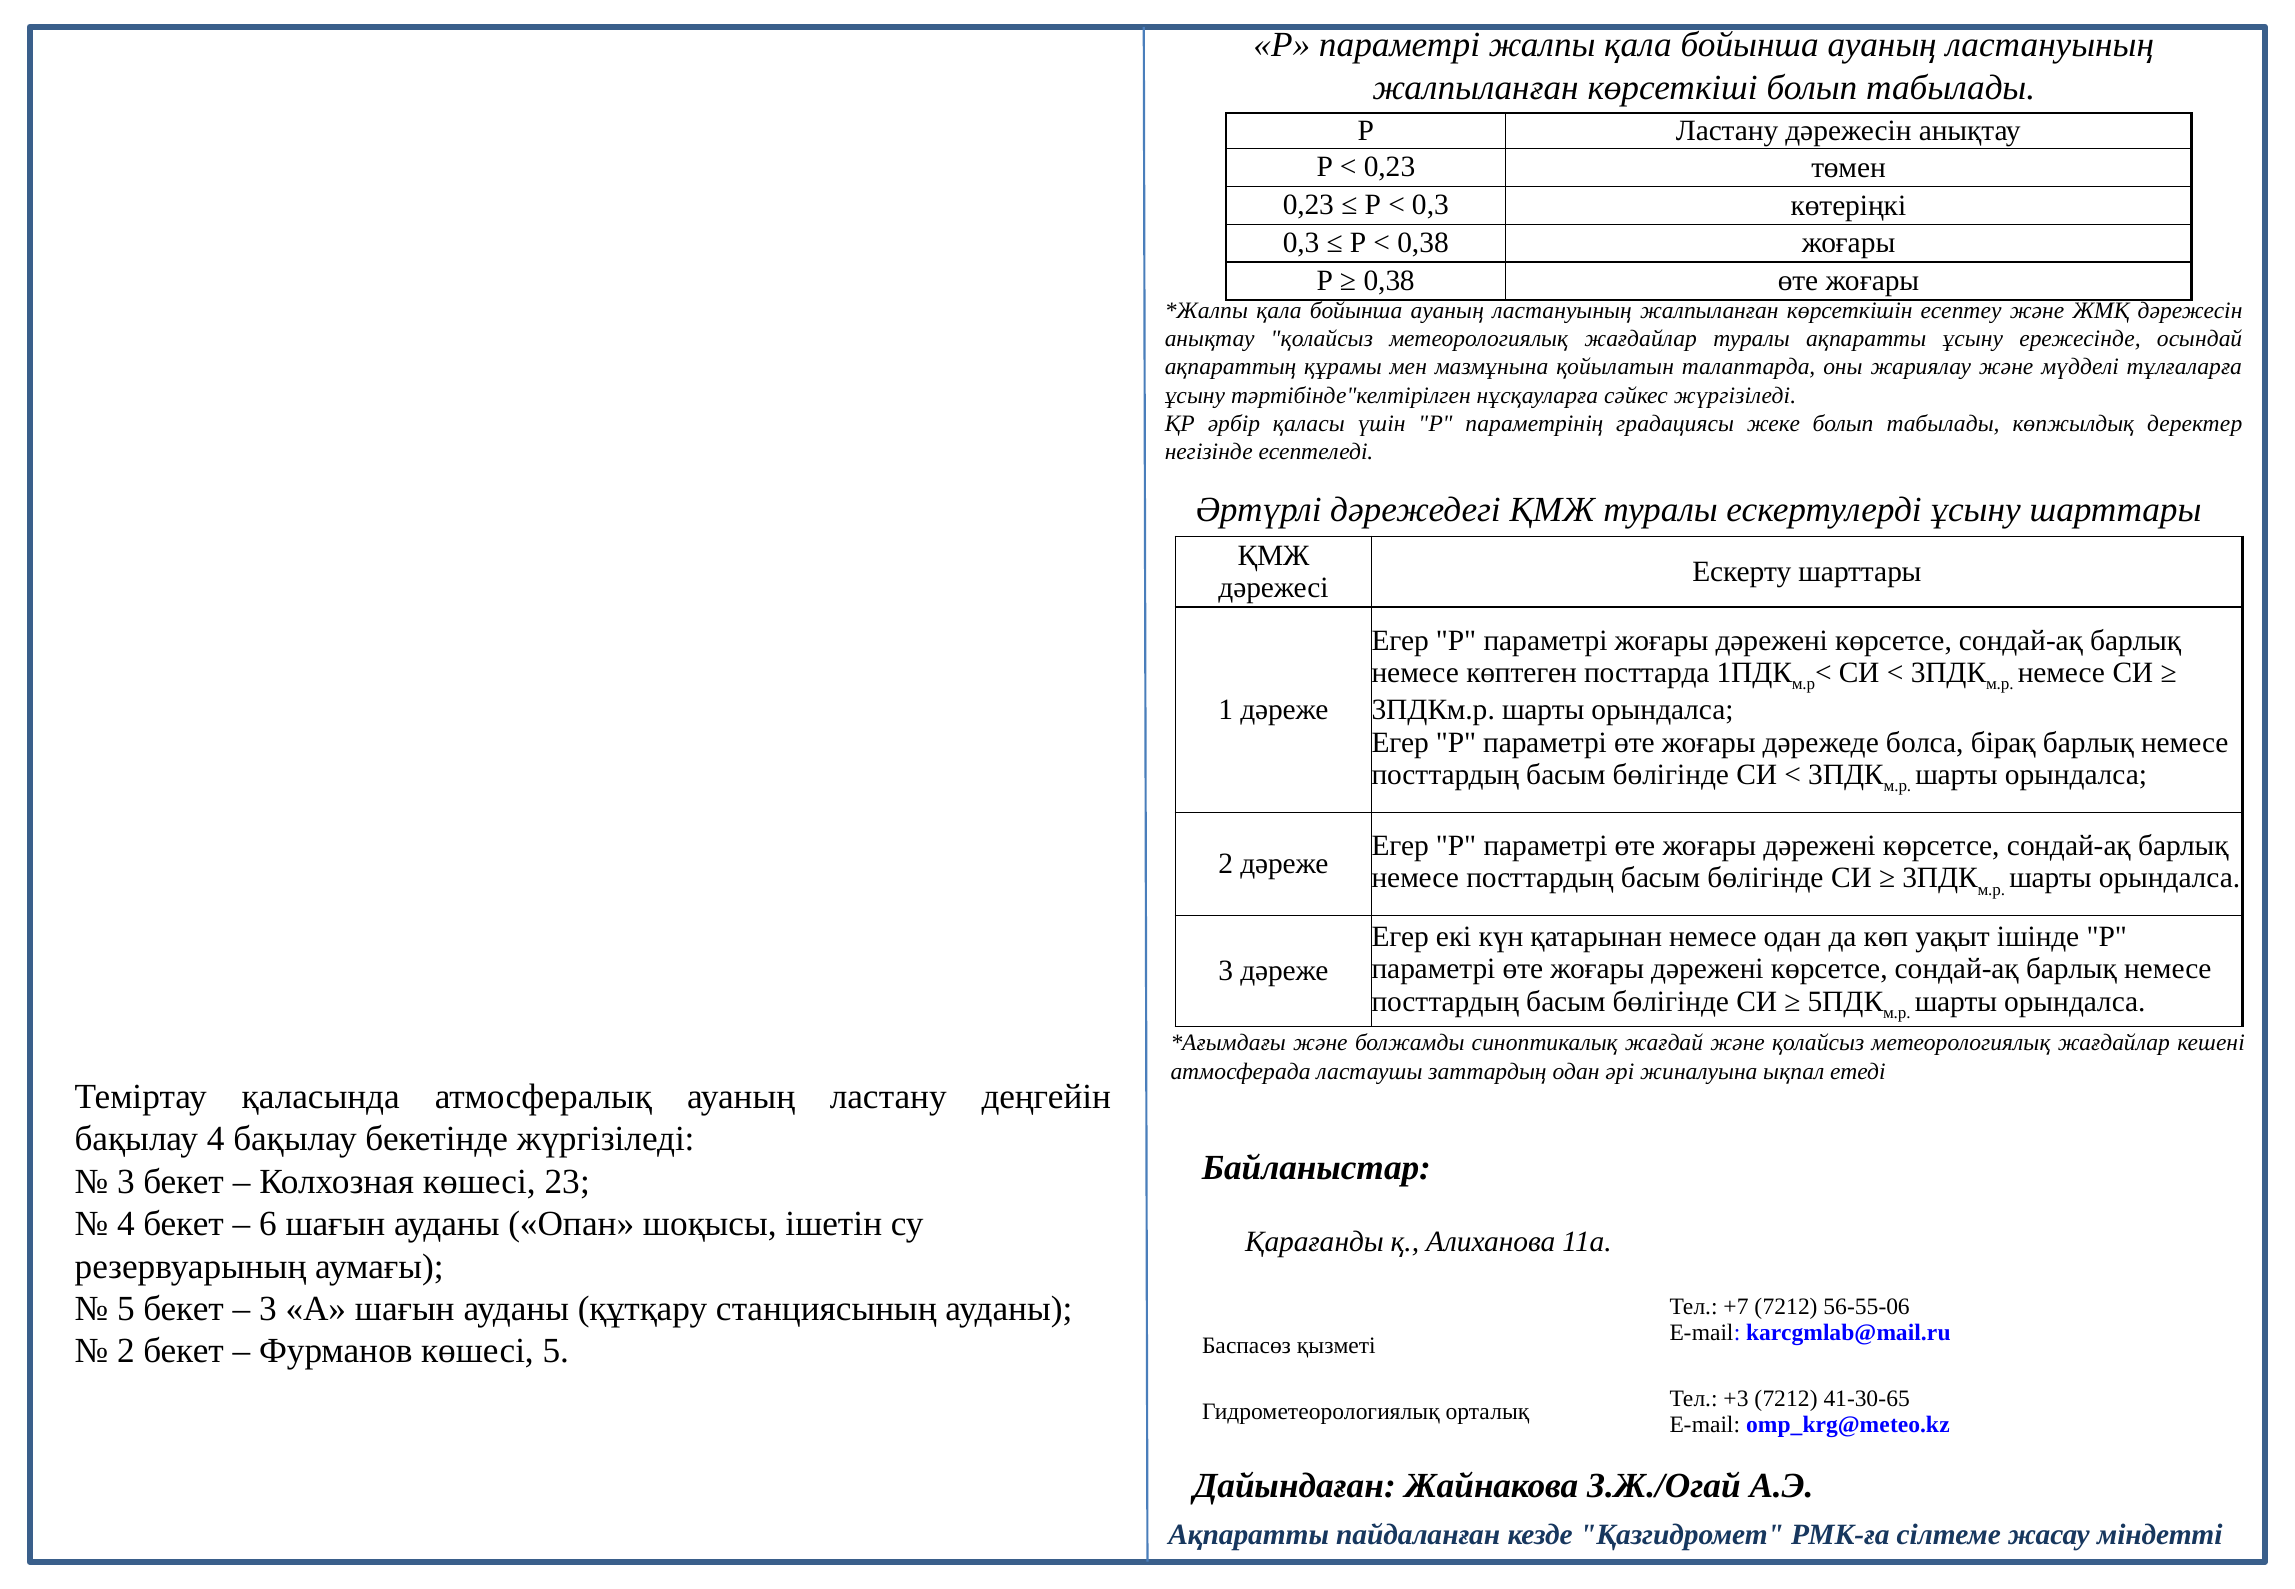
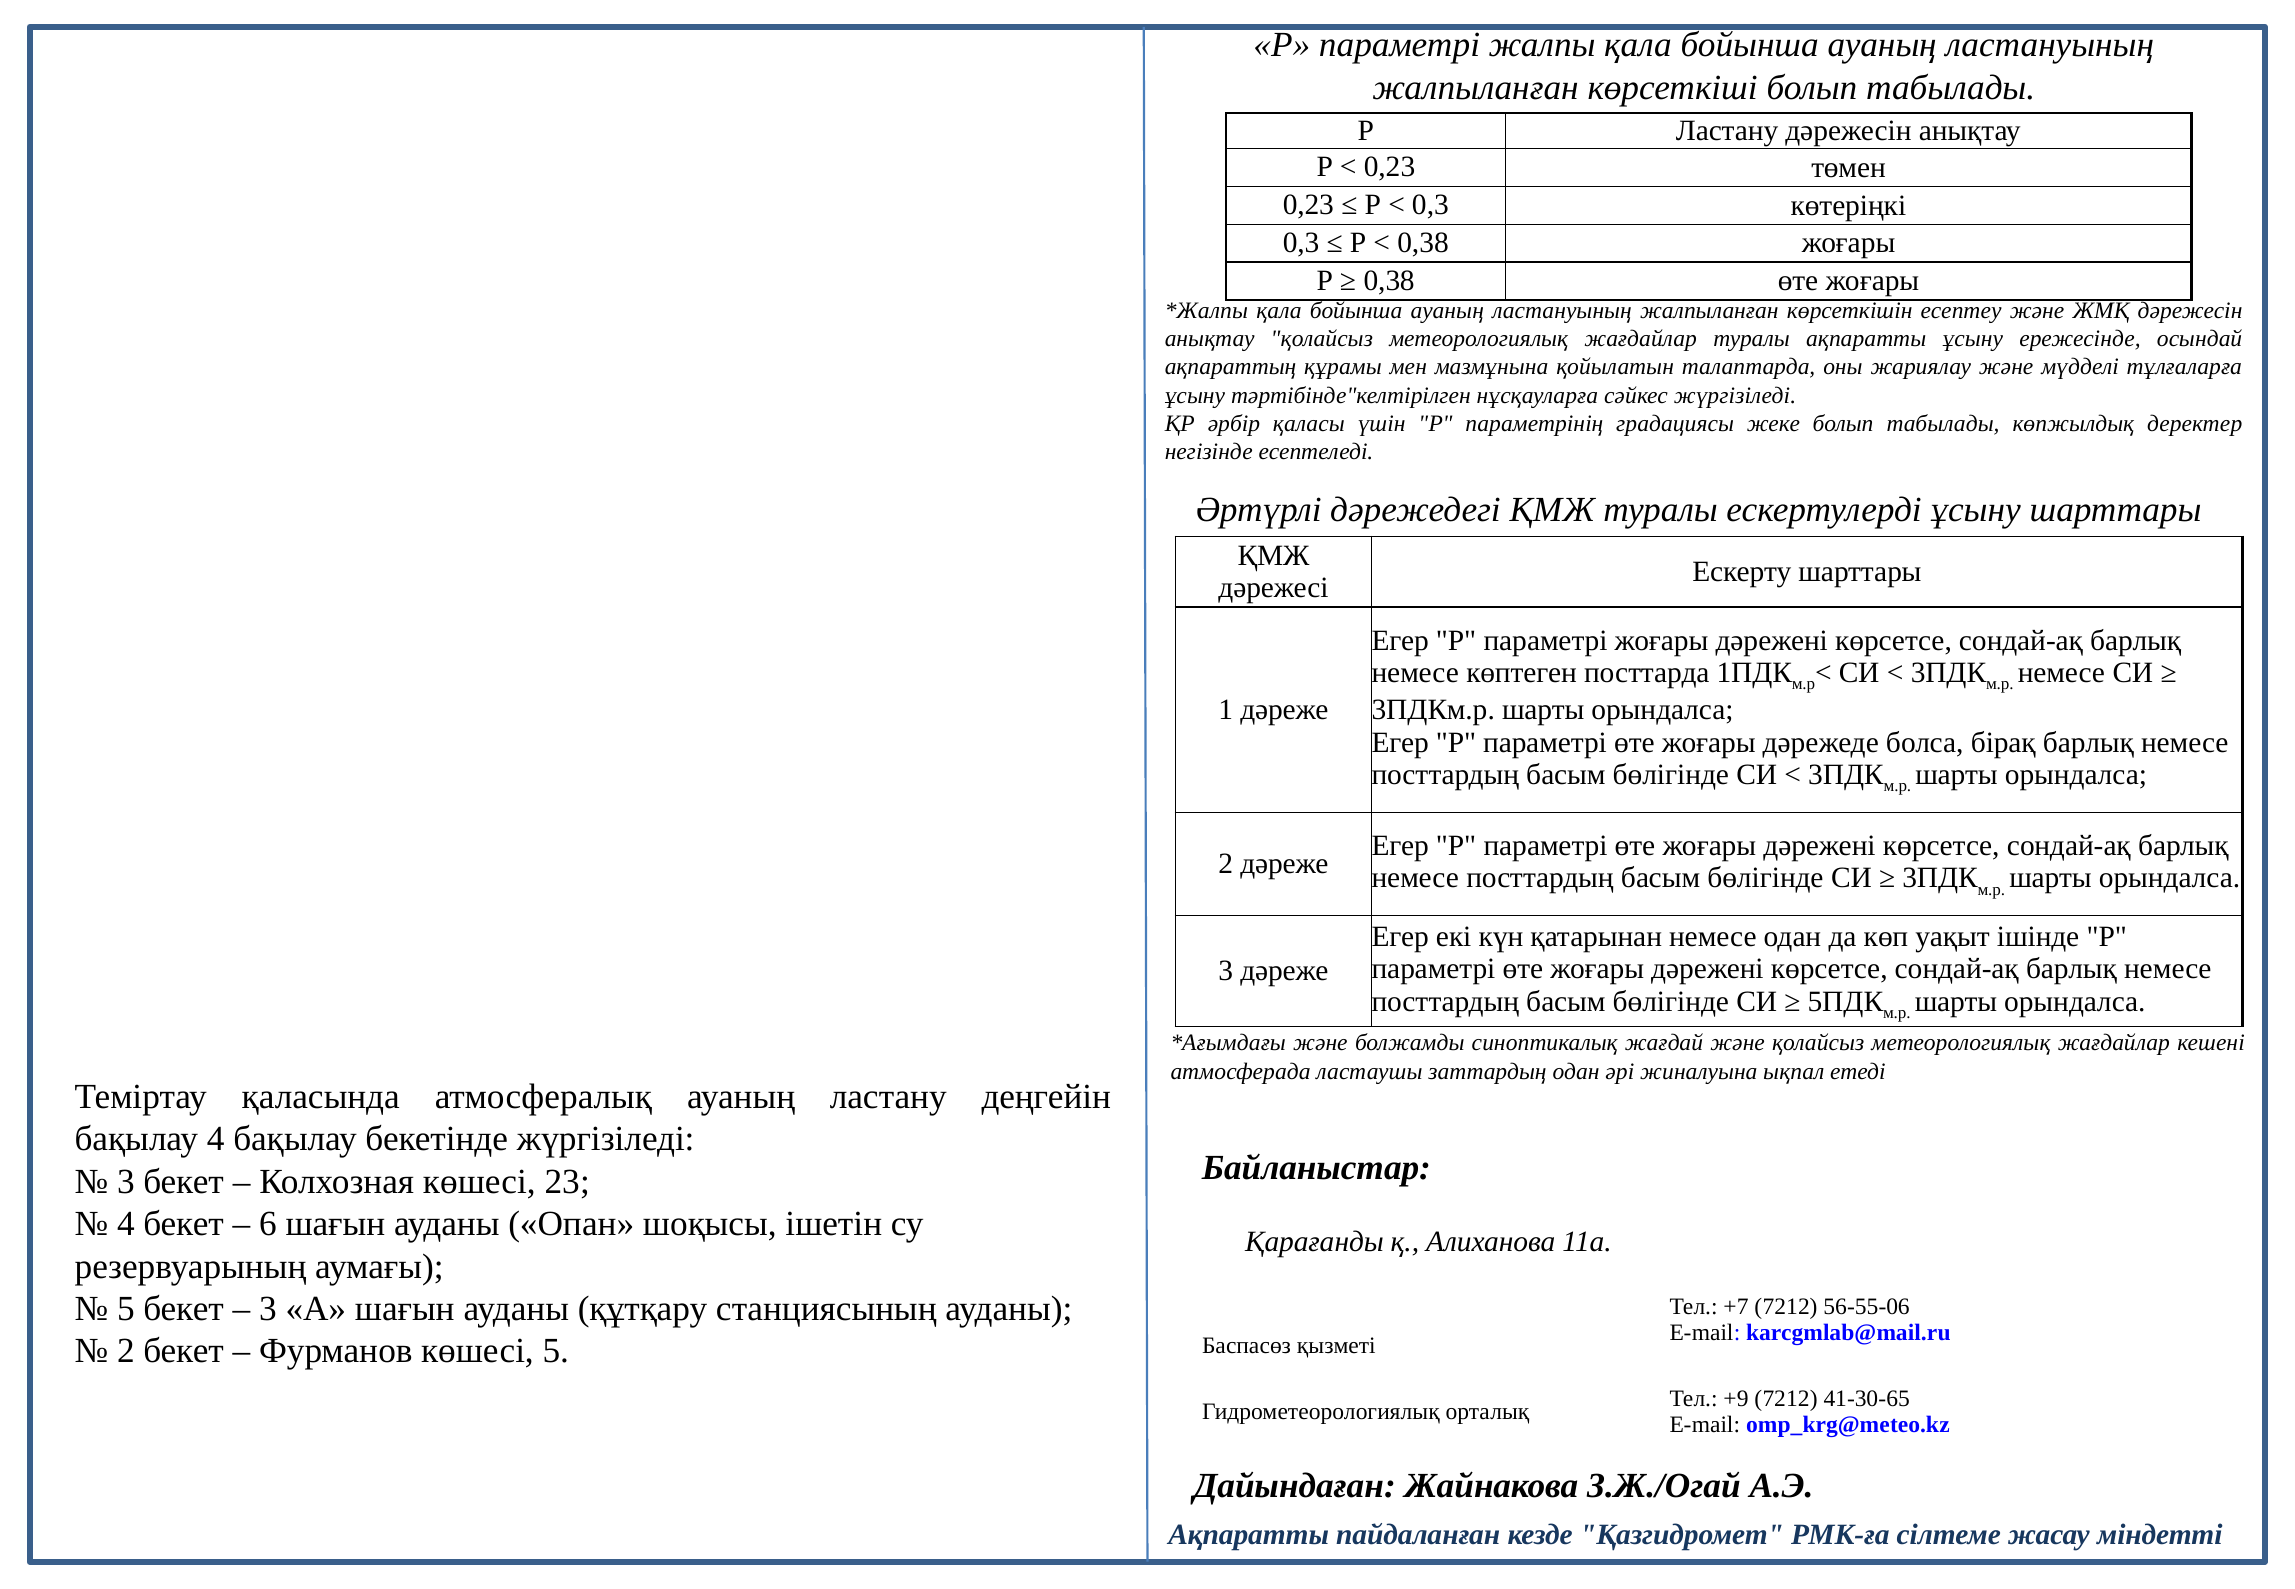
+3: +3 -> +9 (1736, 1399)
